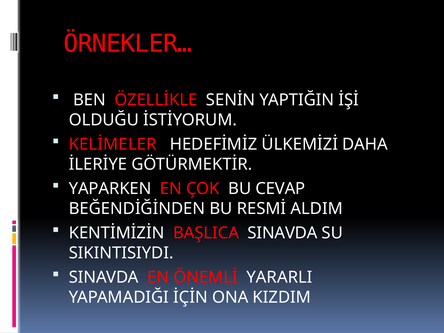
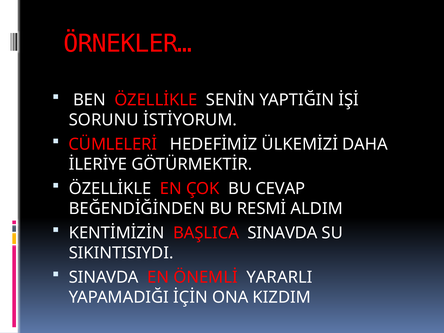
OLDUĞU: OLDUĞU -> SORUNU (104, 120)
KELİMELER: KELİMELER -> CÜMLELERİ (113, 144)
YAPARKEN: YAPARKEN -> ÖZELLİKLE (110, 189)
